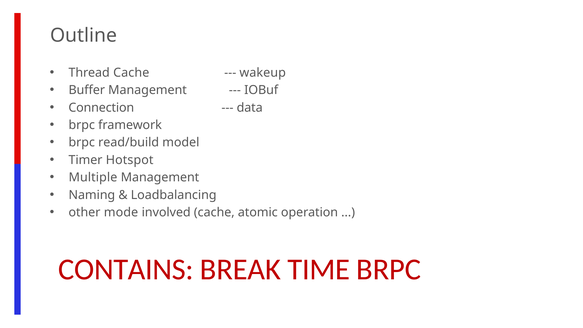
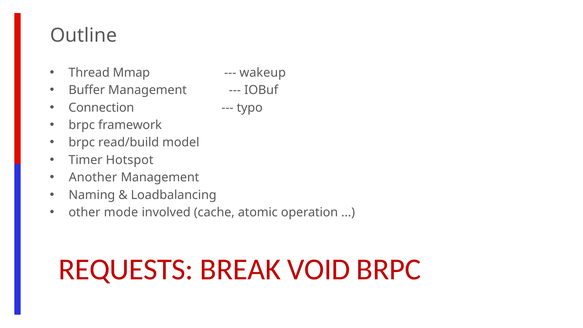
Thread Cache: Cache -> Mmap (131, 73)
data: data -> typo (250, 108)
Multiple: Multiple -> Another (93, 177)
CONTAINS: CONTAINS -> REQUESTS (126, 269)
TIME: TIME -> VOID (319, 269)
